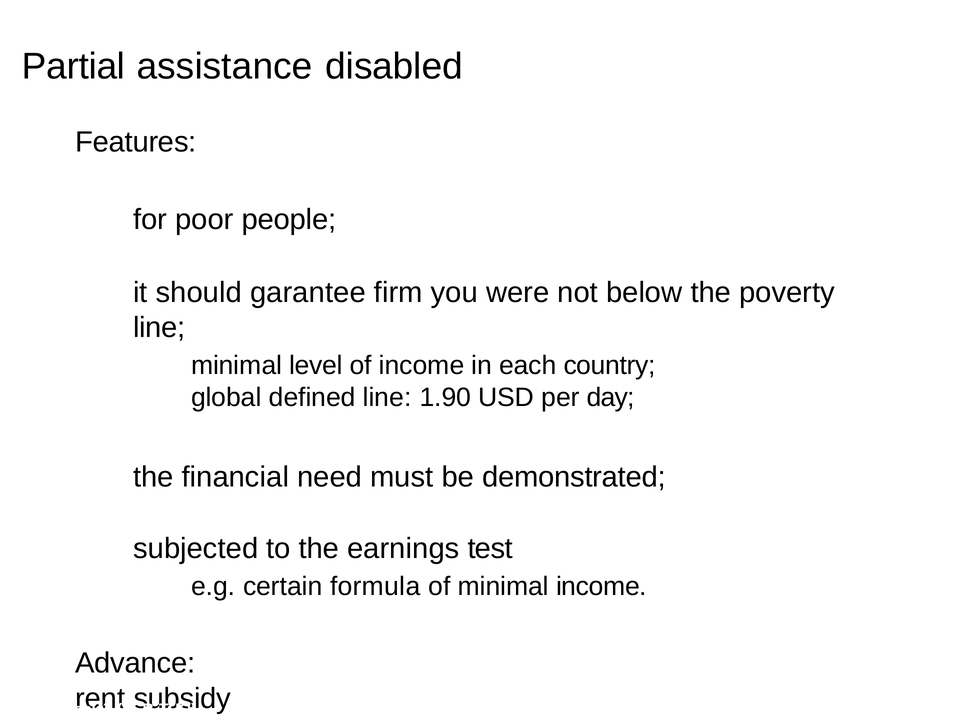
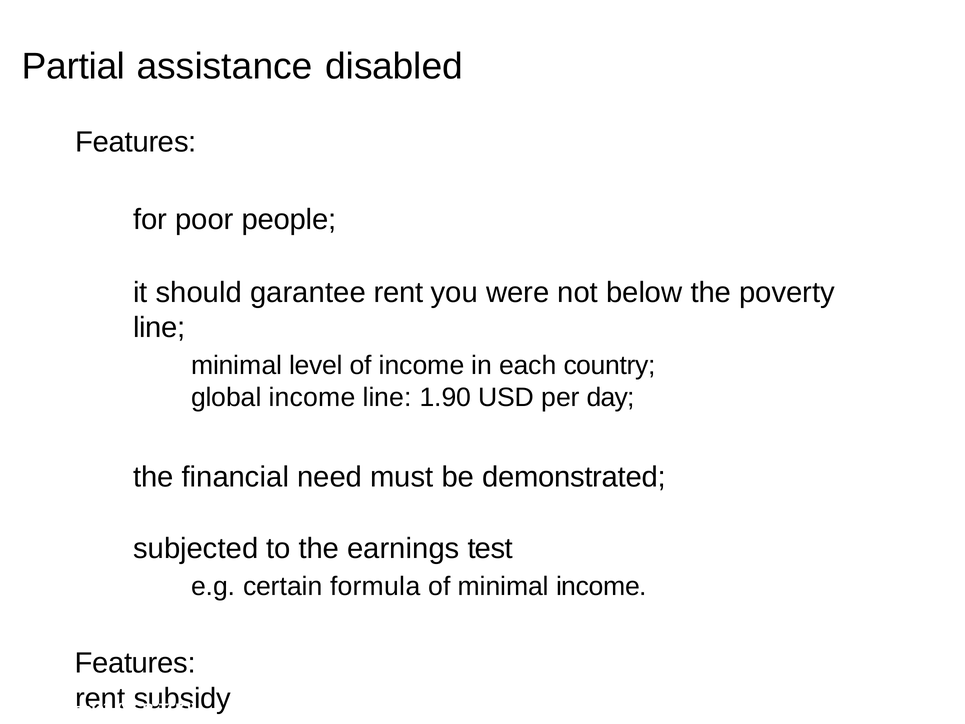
garantee firm: firm -> rent (398, 293)
global defined: defined -> income (312, 398)
Advance: Advance -> Features (135, 663)
